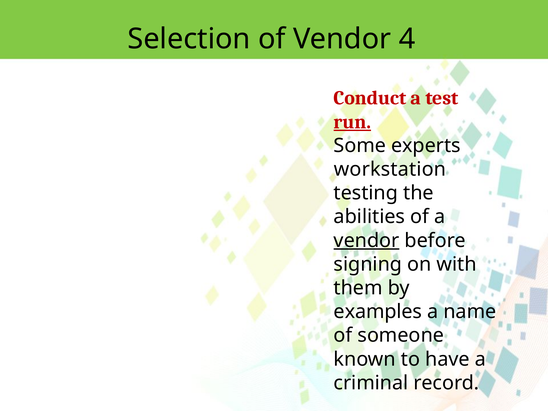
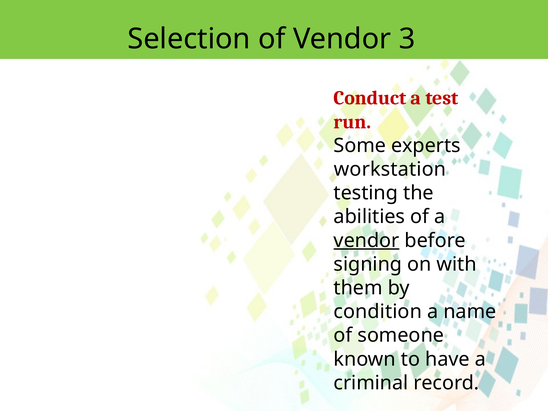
4: 4 -> 3 (407, 39)
run underline: present -> none (352, 122)
examples: examples -> condition (378, 312)
